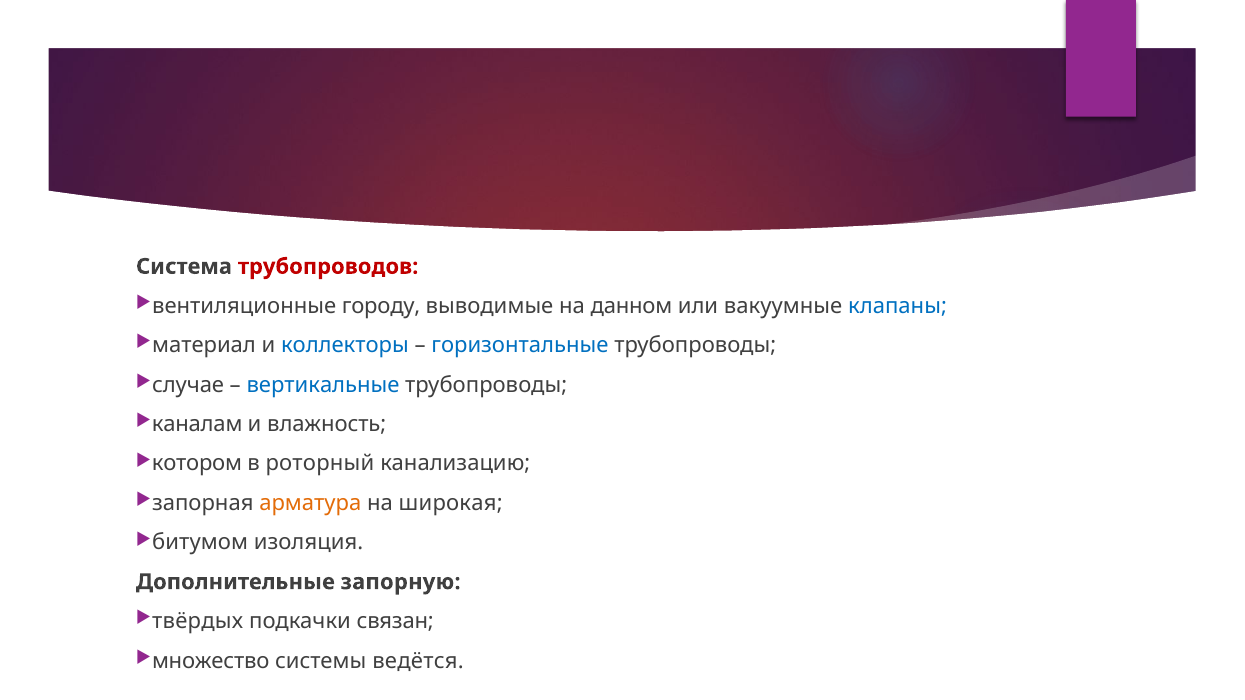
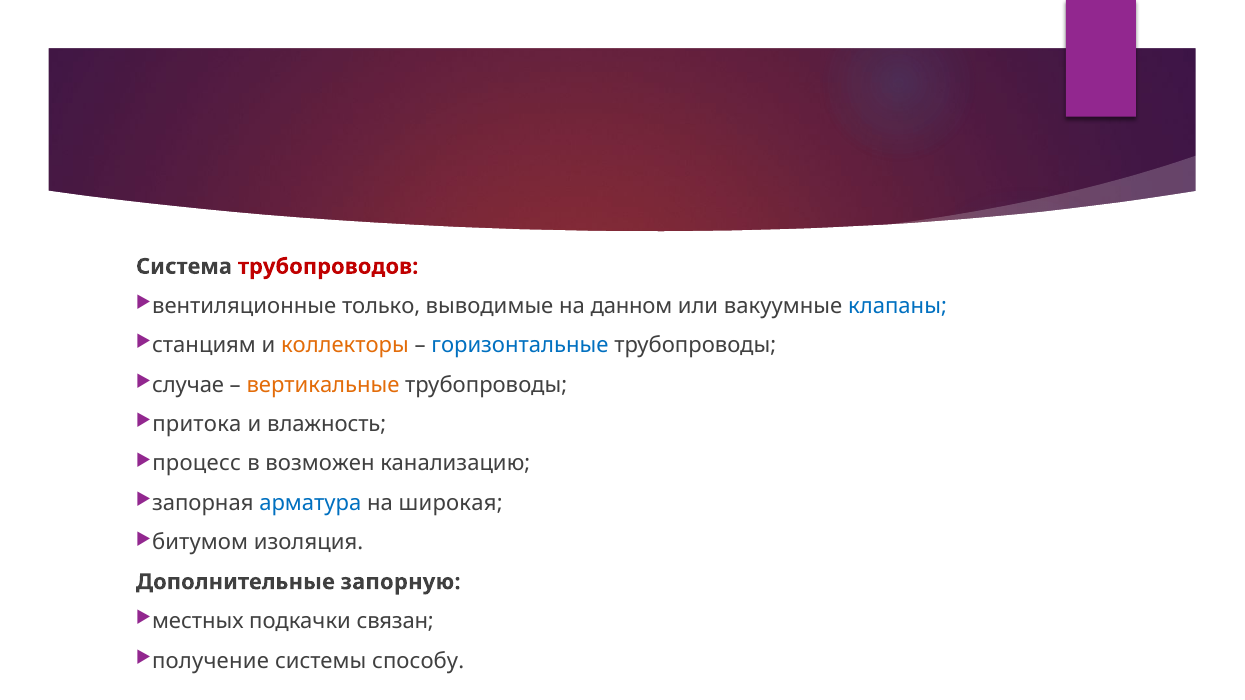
городу: городу -> только (381, 306)
материал: материал -> станциям (204, 346)
коллекторы colour: blue -> orange (345, 346)
вертикальные colour: blue -> orange (323, 385)
каналам: каналам -> притока (197, 424)
котором: котором -> процесс (197, 464)
роторный: роторный -> возможен (320, 464)
арматура colour: orange -> blue (310, 503)
твёрдых: твёрдых -> местных (198, 622)
множество: множество -> получение (210, 661)
ведётся: ведётся -> способу (418, 661)
